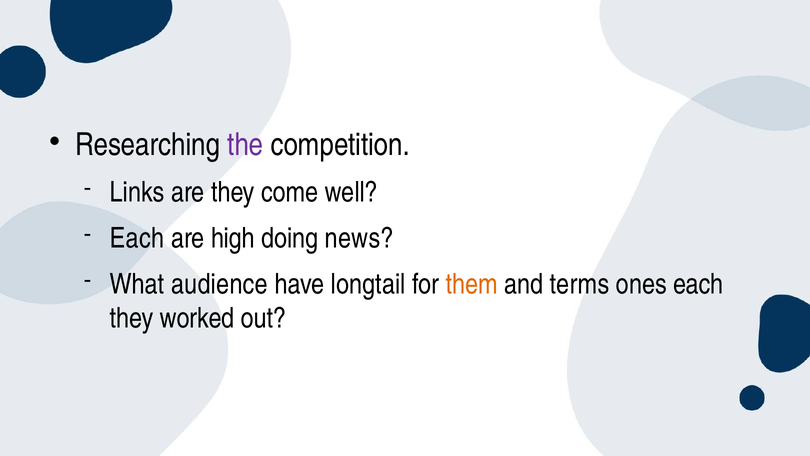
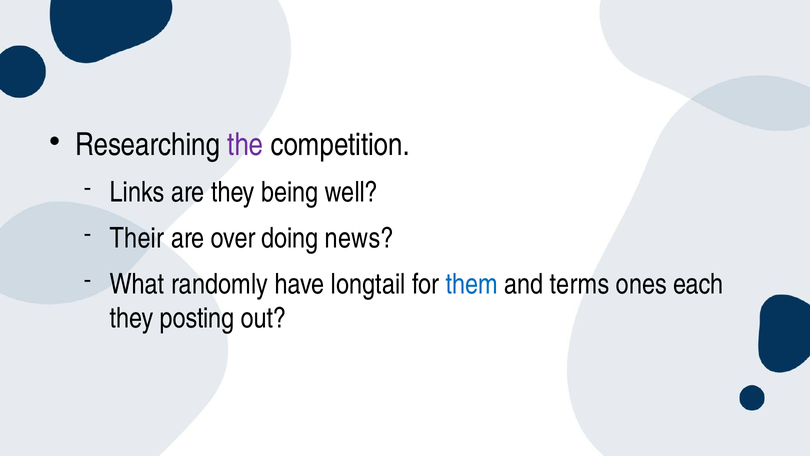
come: come -> being (290, 192)
Each: Each -> Their (137, 238)
high: high -> over (233, 238)
audience: audience -> randomly (220, 284)
them colour: orange -> blue (472, 284)
worked: worked -> posting (197, 318)
